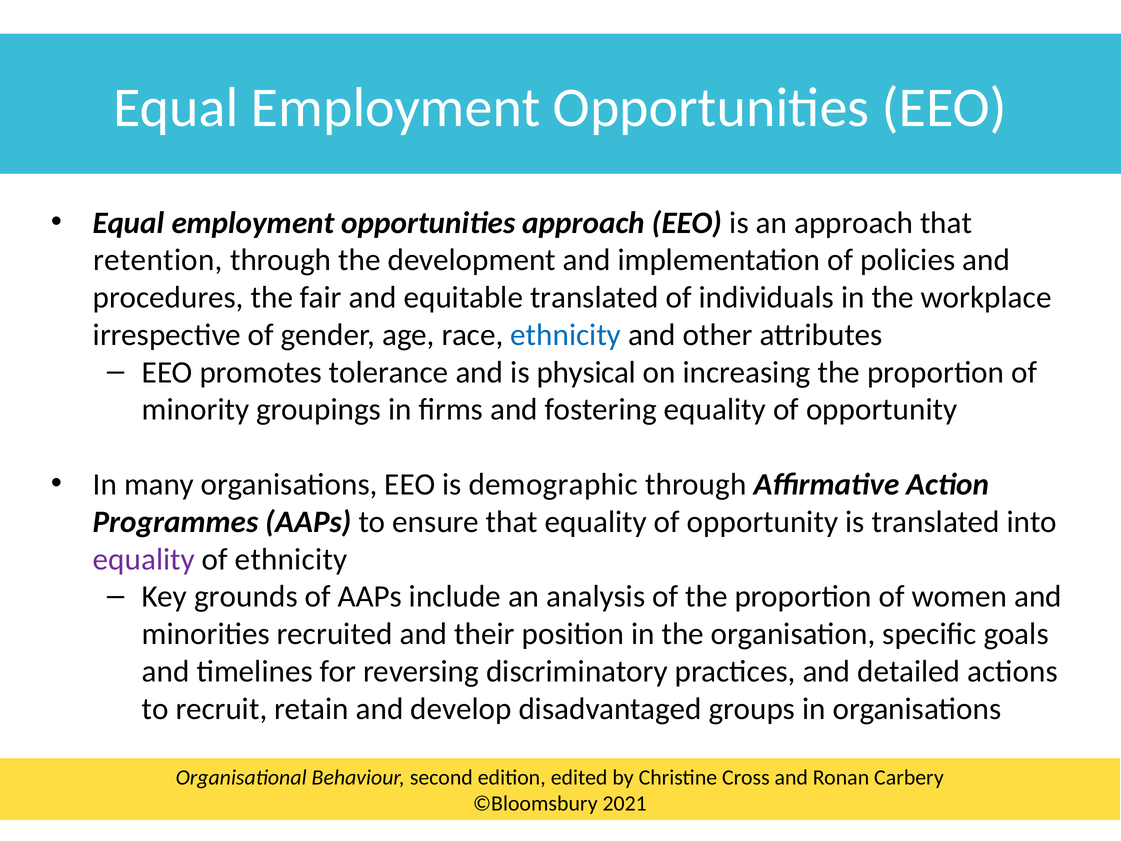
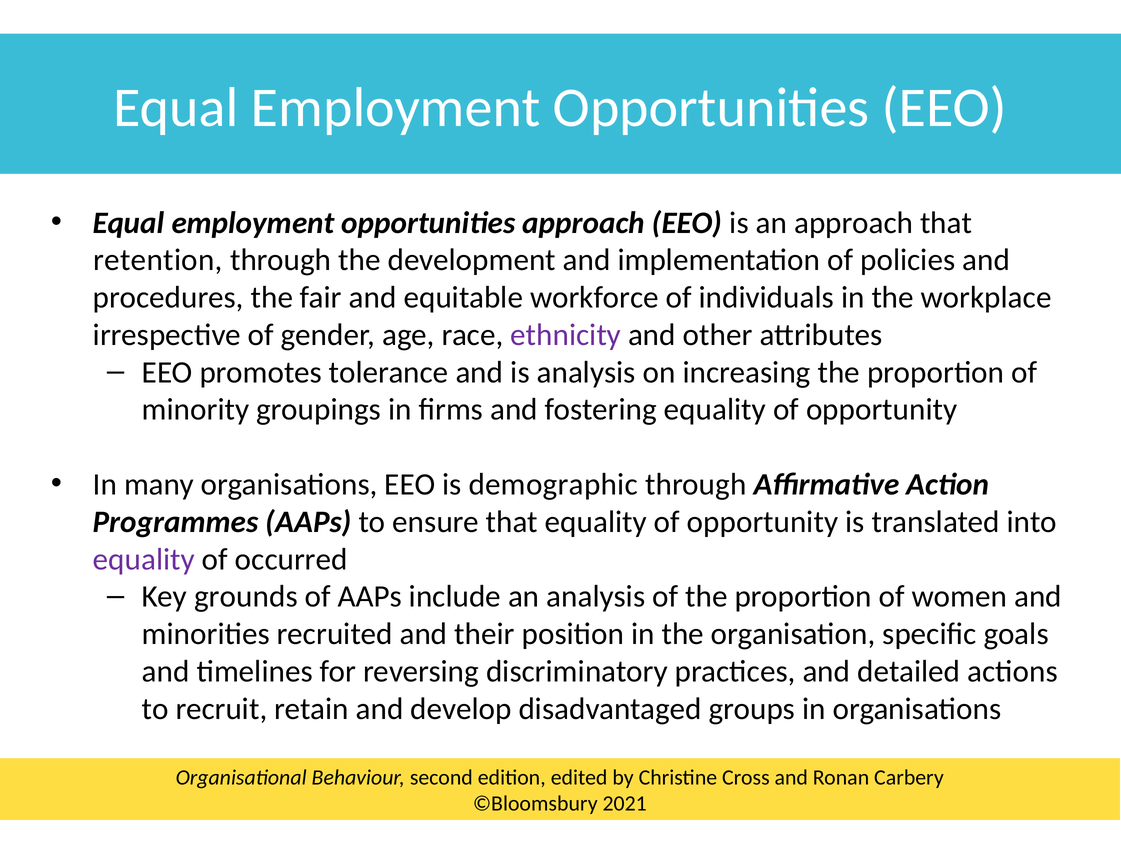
equitable translated: translated -> workforce (594, 297)
ethnicity colour: blue -> purple (566, 335)
is physical: physical -> analysis (586, 372)
of ethnicity: ethnicity -> occurred (291, 559)
